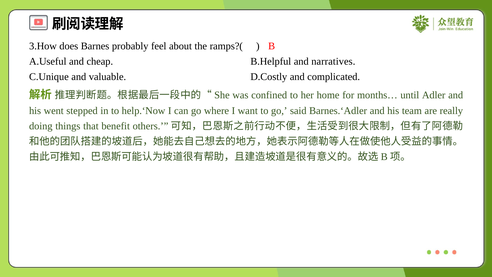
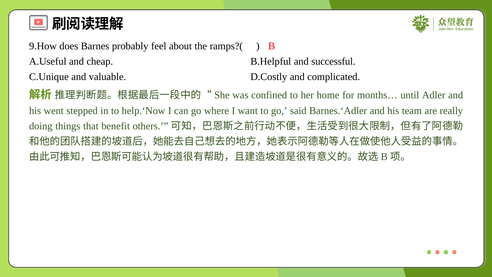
3.How: 3.How -> 9.How (43, 46)
narratives: narratives -> successful (333, 61)
